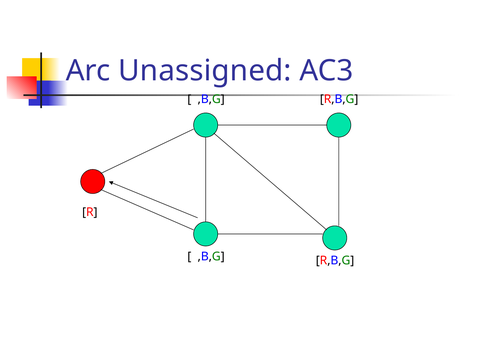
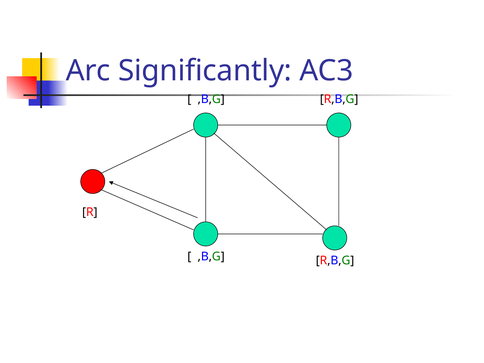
Unassigned: Unassigned -> Significantly (205, 71)
